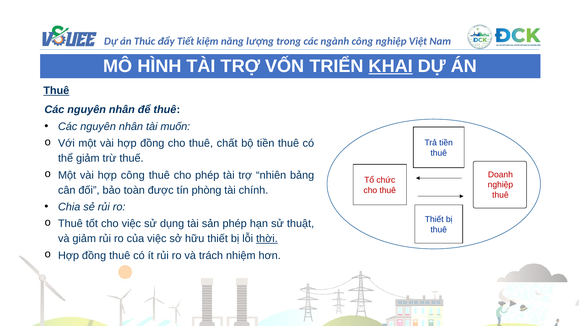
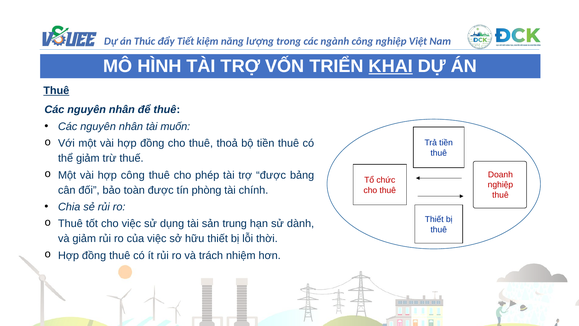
chất: chất -> thoả (227, 143)
trợ nhiên: nhiên -> được (271, 175)
sản phép: phép -> trung (235, 223)
thuật: thuật -> dành (301, 223)
thời underline: present -> none (267, 238)
